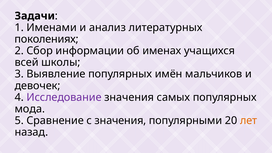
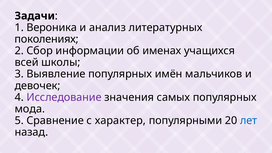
Именами: Именами -> Вероника (52, 28)
с значения: значения -> характер (120, 121)
лет colour: orange -> blue (249, 121)
